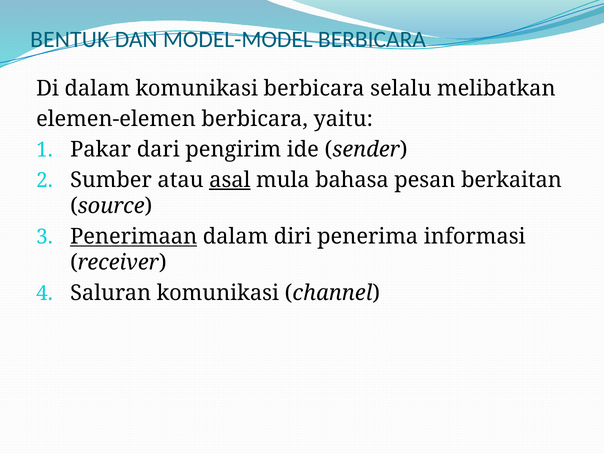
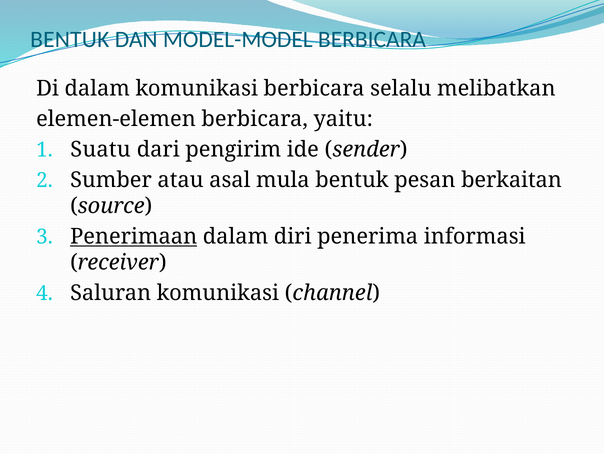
Pakar: Pakar -> Suatu (101, 149)
asal underline: present -> none (230, 180)
mula bahasa: bahasa -> bentuk (352, 180)
